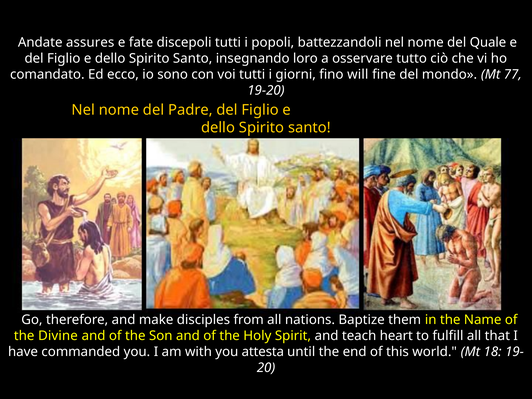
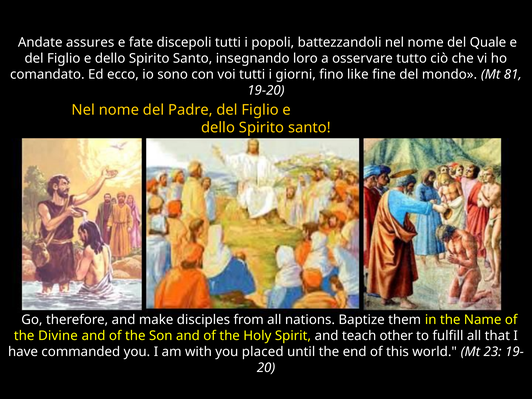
will: will -> like (358, 74)
77: 77 -> 81 (513, 74)
heart: heart -> other (396, 336)
attesta: attesta -> placed (263, 352)
18: 18 -> 23 (493, 352)
